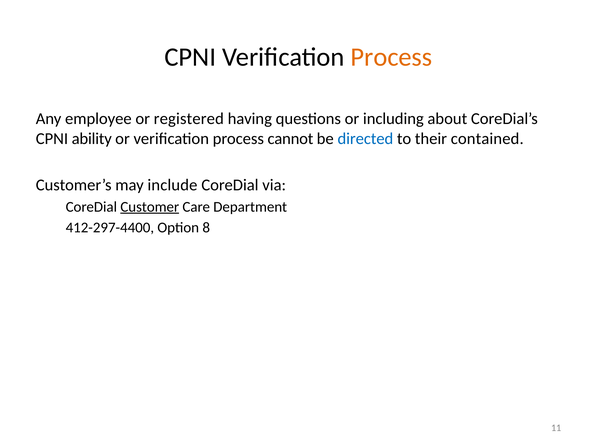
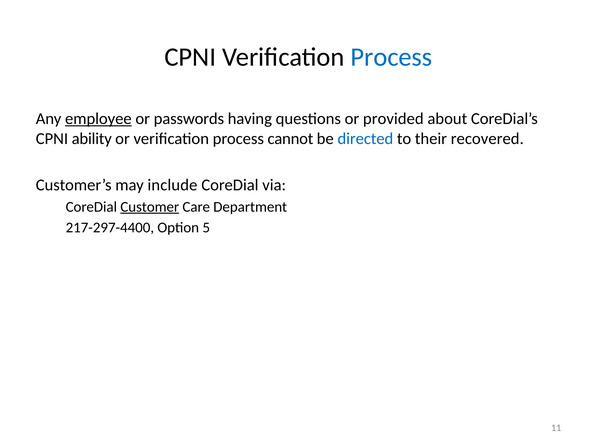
Process colour: orange -> blue (391, 57)
employee underline: none -> present (98, 119)
registered: registered -> passwords (189, 119)
including: including -> provided (393, 119)
contained: contained -> recovered (487, 138)
412-297-4400: 412-297-4400 -> 217-297-4400 (110, 228)
8: 8 -> 5 (206, 228)
